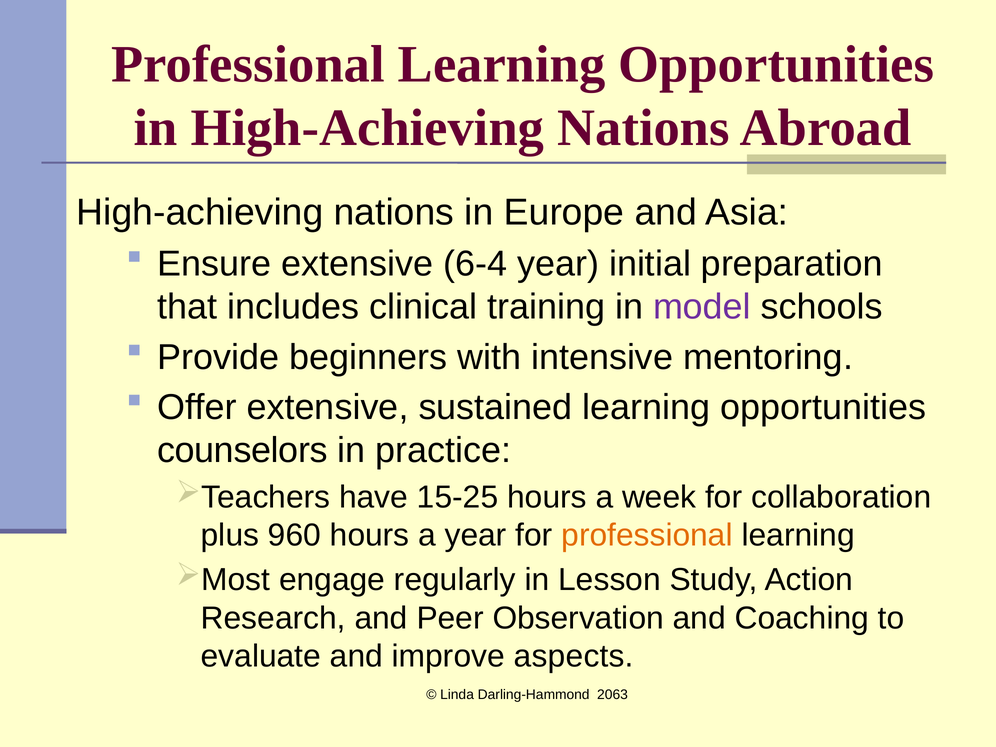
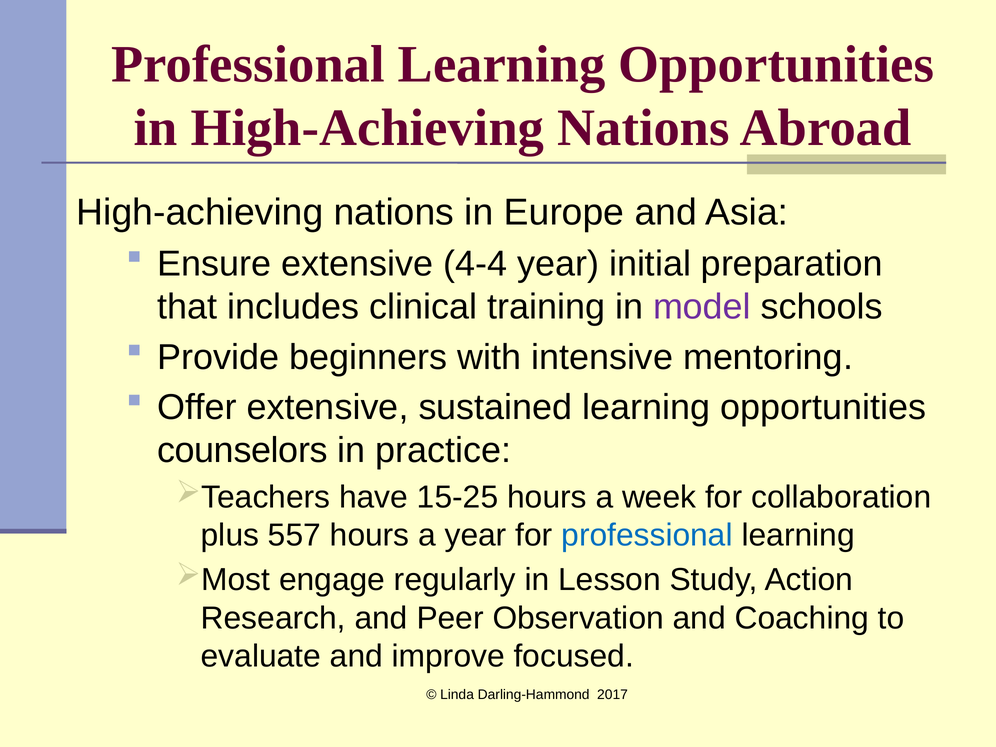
6-4: 6-4 -> 4-4 (475, 264)
960: 960 -> 557 (294, 535)
professional colour: orange -> blue (647, 535)
aspects: aspects -> focused (574, 656)
2063: 2063 -> 2017 (613, 695)
